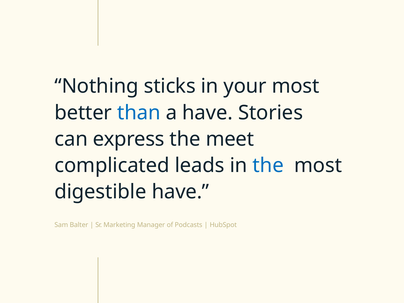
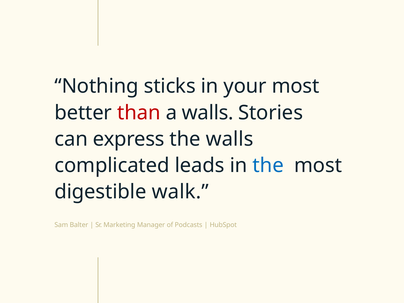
than colour: blue -> red (139, 113)
a have: have -> walls (208, 113)
the meet: meet -> walls (230, 139)
digestible have: have -> walk (180, 192)
